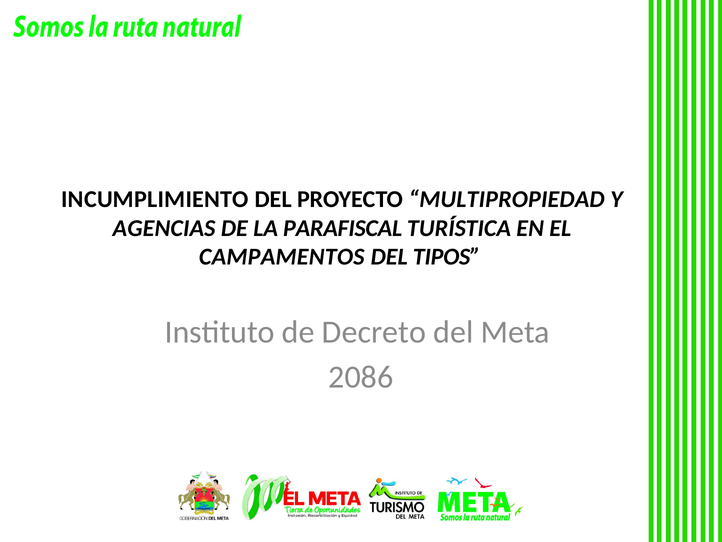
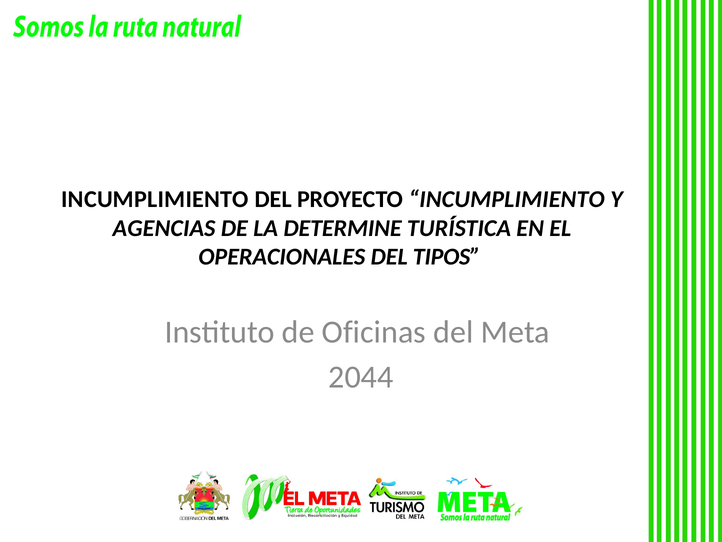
PROYECTO MULTIPROPIEDAD: MULTIPROPIEDAD -> INCUMPLIMIENTO (507, 199)
PARAFISCAL: PARAFISCAL -> DETERMINE (343, 228)
CAMPAMENTOS: CAMPAMENTOS -> OPERACIONALES (282, 257)
Decreto: Decreto -> Oficinas (374, 332)
2086: 2086 -> 2044 (361, 377)
